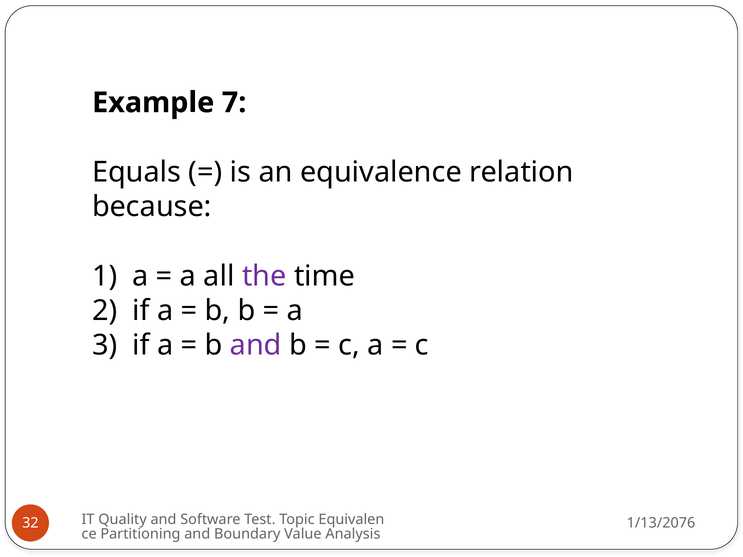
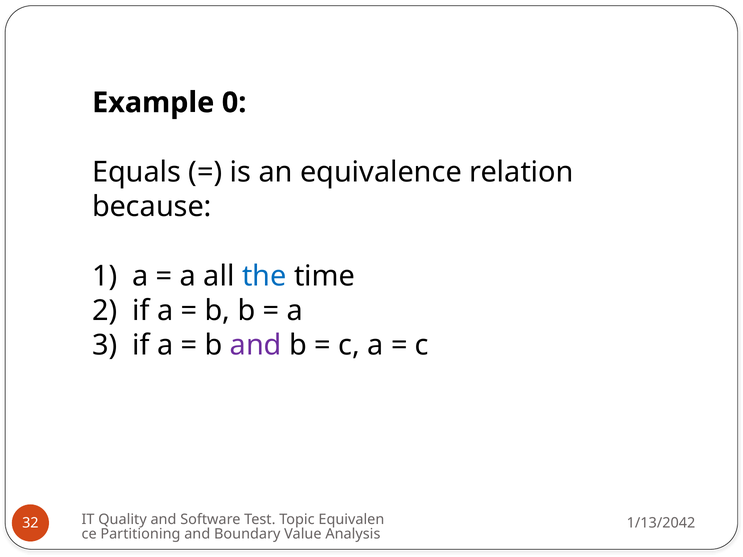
7: 7 -> 0 (234, 103)
the colour: purple -> blue (264, 276)
1/13/2076: 1/13/2076 -> 1/13/2042 (661, 523)
